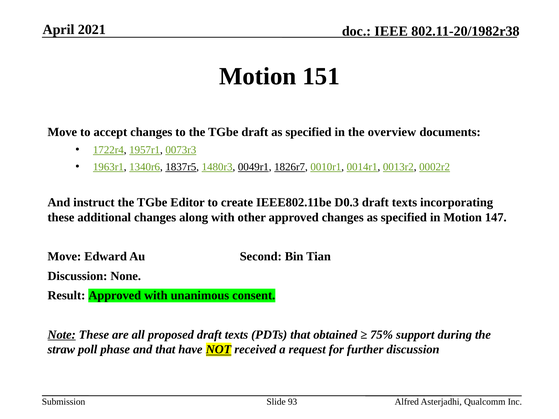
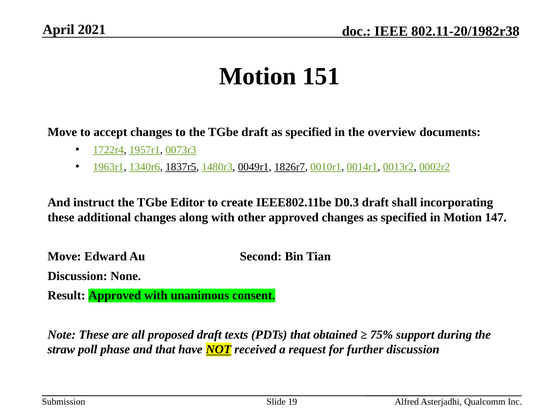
D0.3 draft texts: texts -> shall (405, 203)
Note underline: present -> none (62, 335)
93: 93 -> 19 (293, 402)
